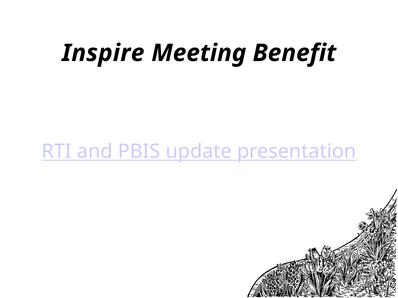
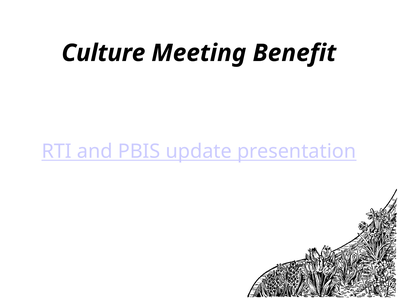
Inspire: Inspire -> Culture (103, 53)
